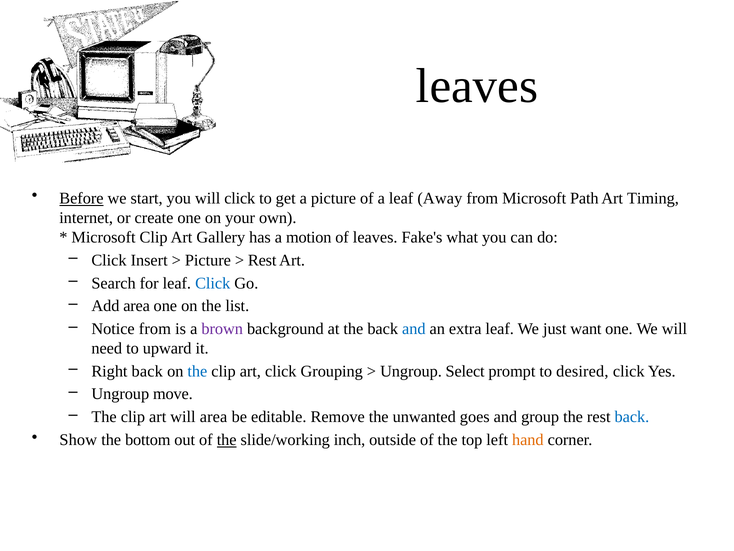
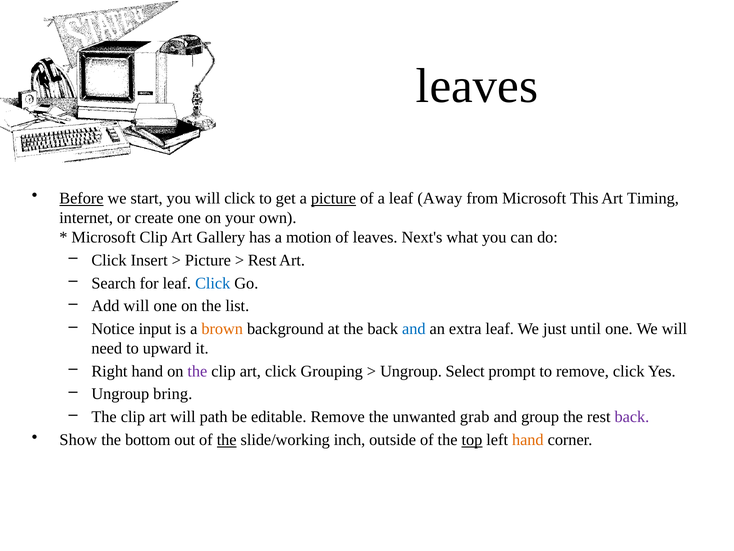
picture underline: none -> present (333, 198)
Path: Path -> This (584, 198)
Fake's: Fake's -> Next's (422, 237)
Add area: area -> will (136, 306)
Notice from: from -> input (155, 329)
brown colour: purple -> orange (222, 329)
want: want -> until (586, 329)
Right back: back -> hand (147, 371)
the colour: blue -> purple (197, 371)
to desired: desired -> remove (582, 371)
move: move -> bring (173, 394)
will area: area -> path (214, 417)
goes: goes -> grab (475, 417)
back colour: blue -> purple (632, 417)
top underline: none -> present (472, 439)
